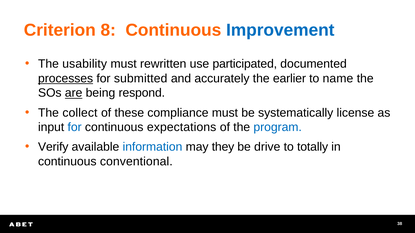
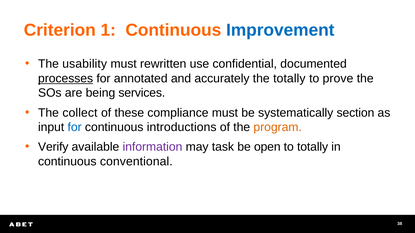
8: 8 -> 1 (108, 30)
participated: participated -> confidential (245, 64)
submitted: submitted -> annotated (141, 79)
the earlier: earlier -> totally (289, 79)
name: name -> prove (338, 79)
are underline: present -> none (74, 93)
respond: respond -> services (142, 93)
license: license -> section (355, 113)
expectations: expectations -> introductions (182, 127)
program colour: blue -> orange (278, 127)
information colour: blue -> purple (152, 147)
they: they -> task (223, 147)
drive: drive -> open (267, 147)
